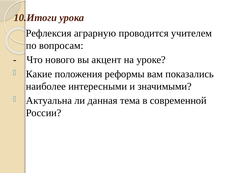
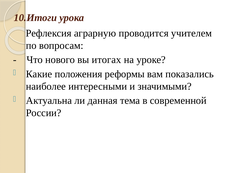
акцент: акцент -> итогах (106, 60)
